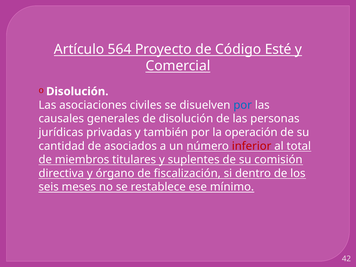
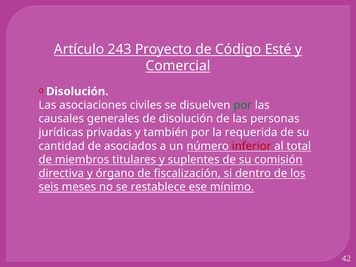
564: 564 -> 243 (120, 49)
por colour: blue -> green (243, 105)
operación: operación -> requerida (251, 132)
